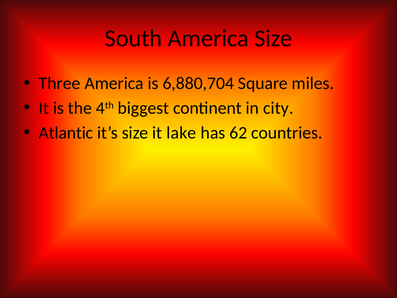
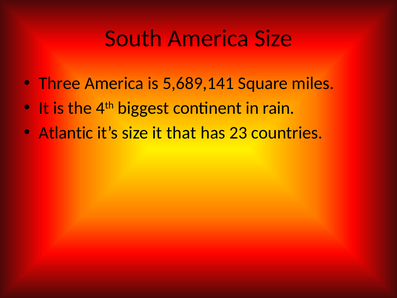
6,880,704: 6,880,704 -> 5,689,141 (198, 83)
city: city -> rain (278, 108)
lake: lake -> that (181, 133)
62: 62 -> 23 (238, 133)
